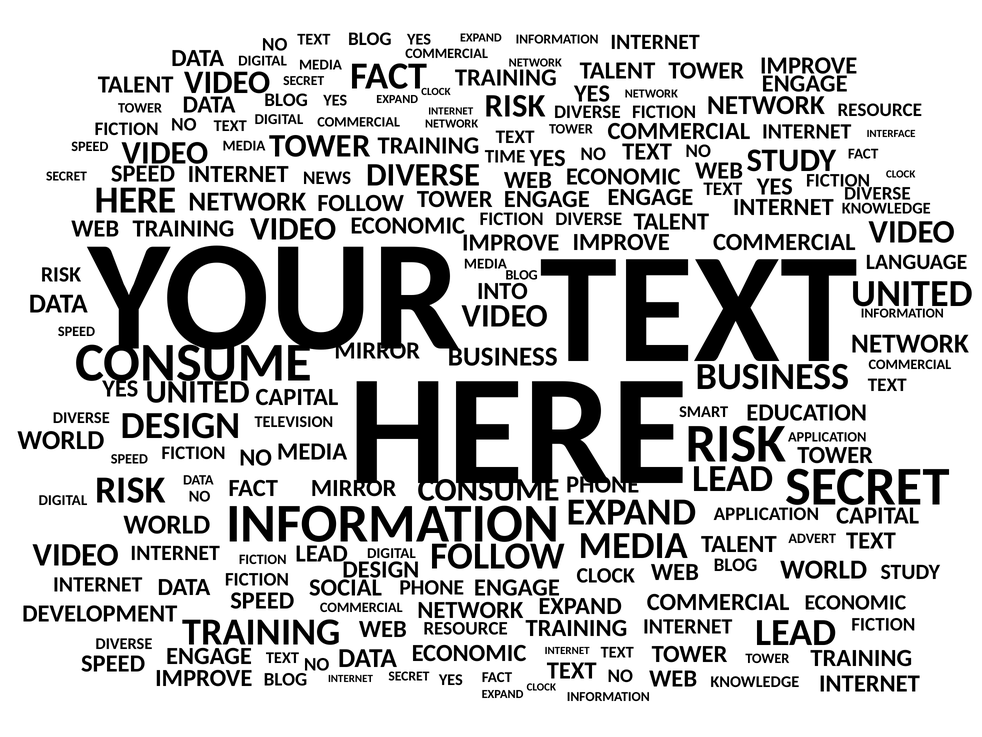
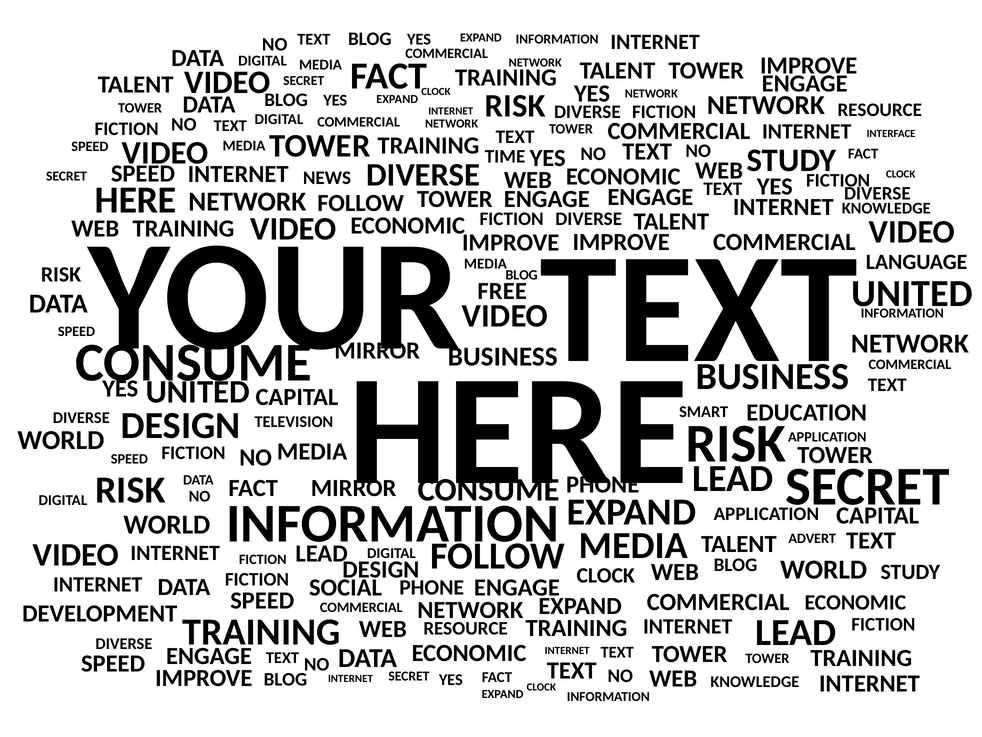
INTO: INTO -> FREE (502, 291)
